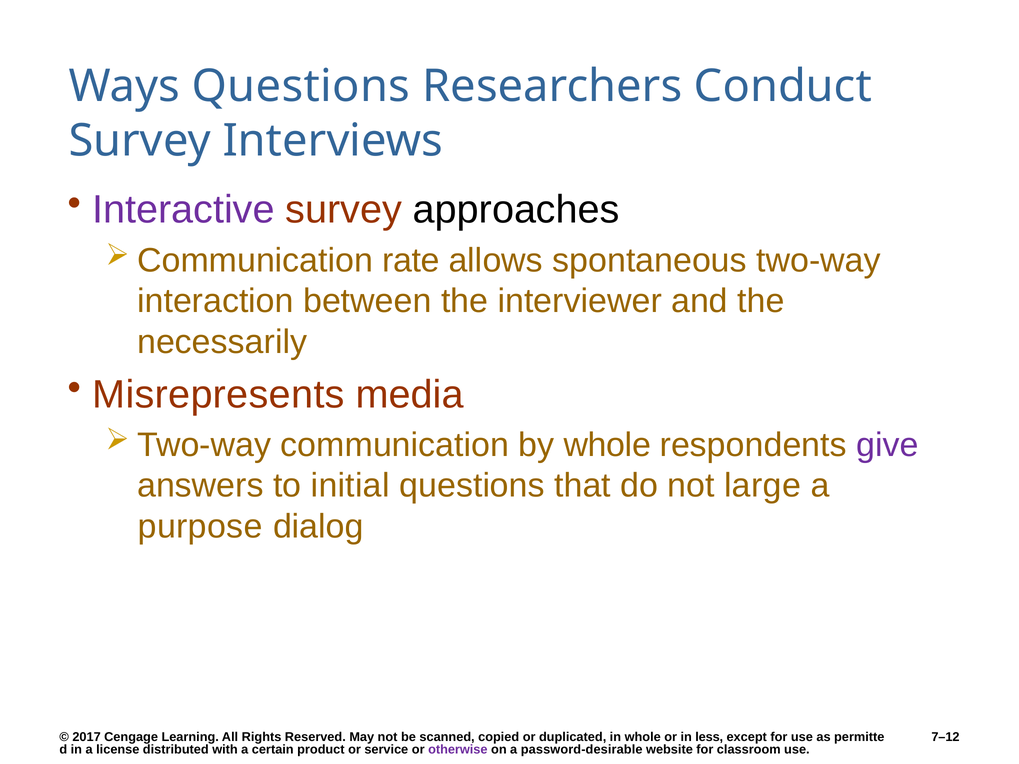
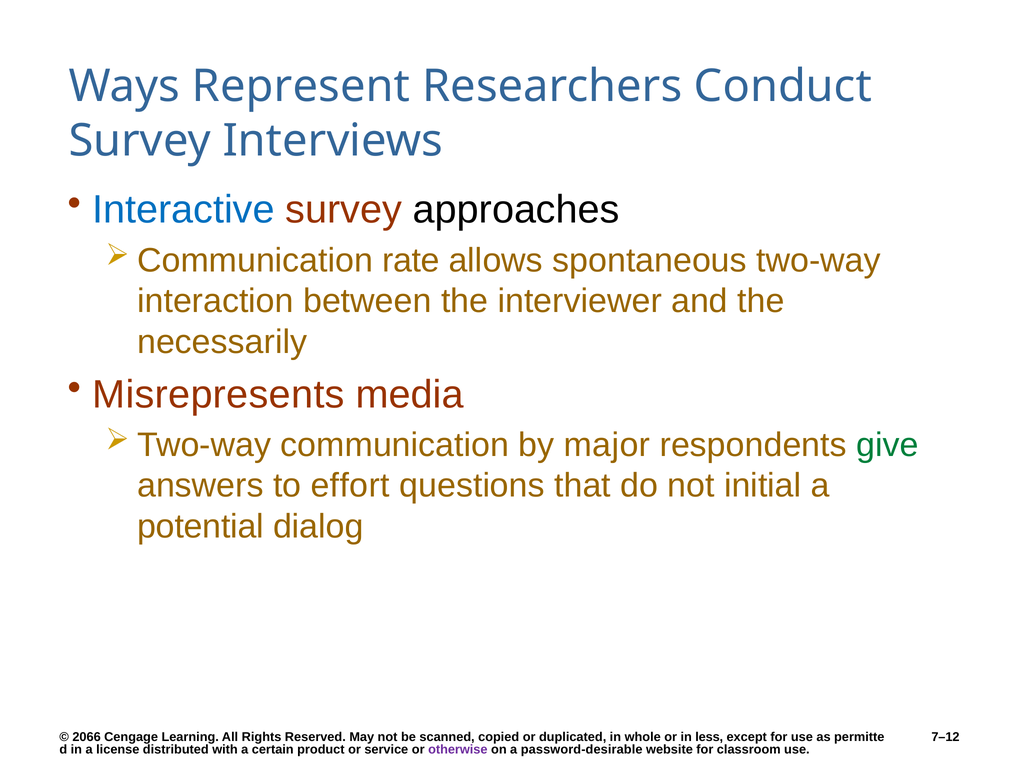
Ways Questions: Questions -> Represent (301, 86)
Interactive colour: purple -> blue (183, 210)
by whole: whole -> major (607, 445)
give colour: purple -> green (887, 445)
initial: initial -> effort (350, 486)
large: large -> initial (763, 486)
purpose: purpose -> potential (201, 527)
2017: 2017 -> 2066 (87, 737)
